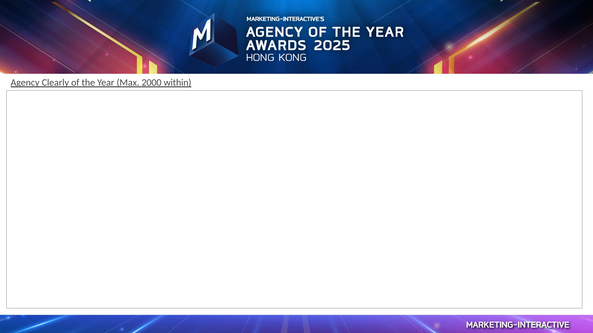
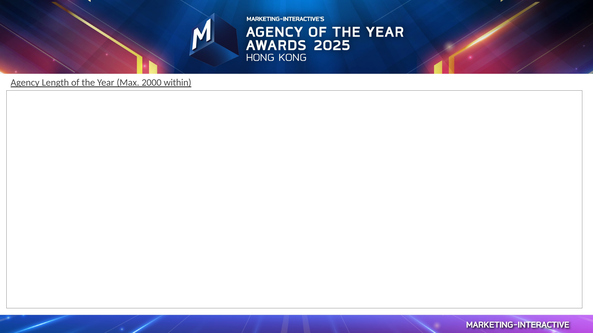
Clearly: Clearly -> Length (55, 83)
